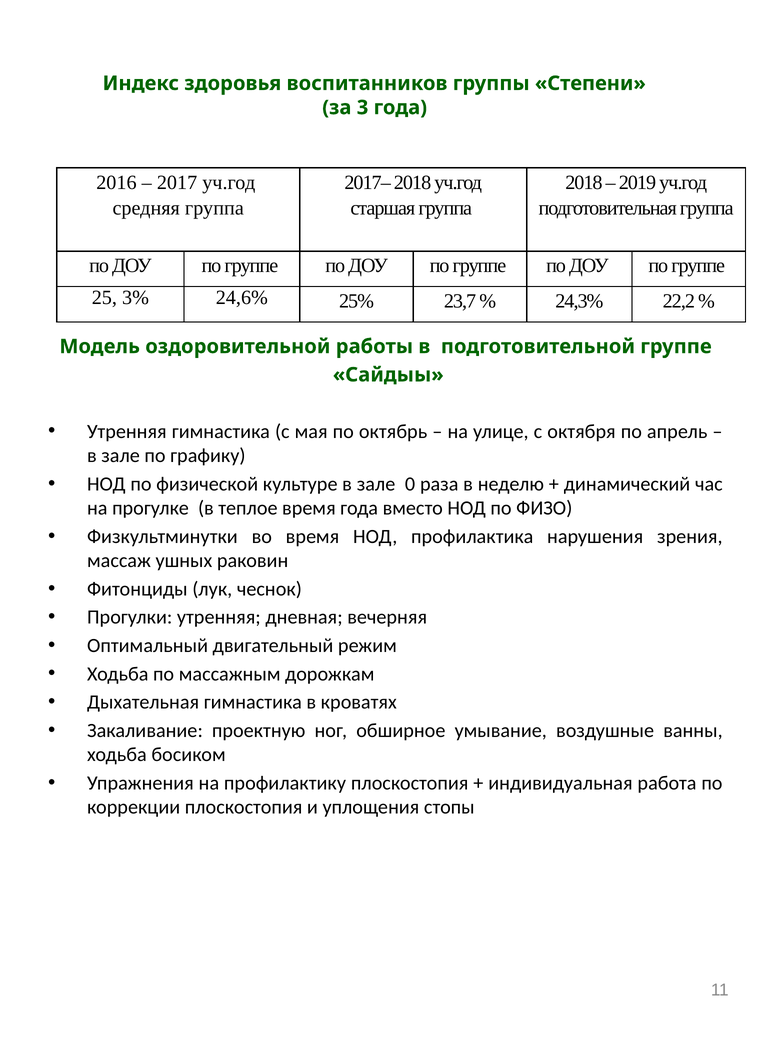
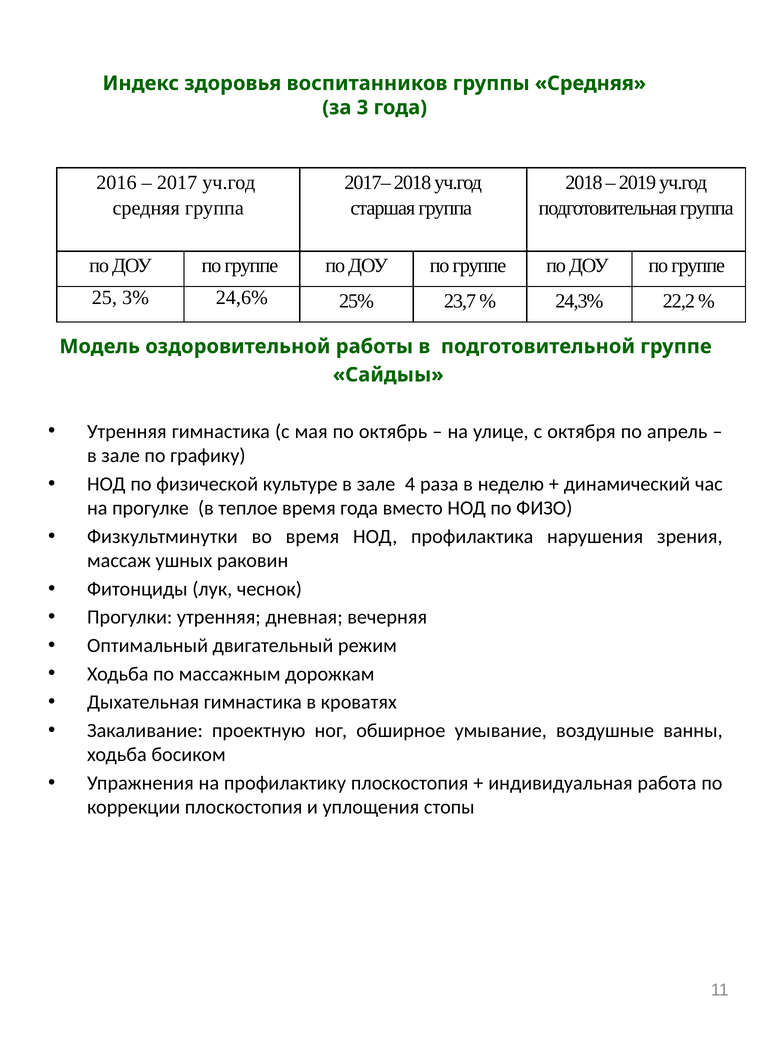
группы Степени: Степени -> Средняя (590, 83)
0: 0 -> 4 (410, 484)
